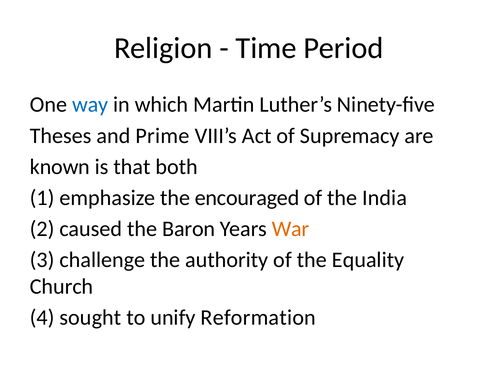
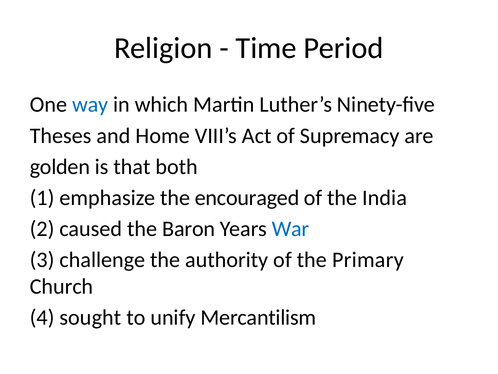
Prime: Prime -> Home (163, 136)
known: known -> golden (60, 167)
War colour: orange -> blue (290, 229)
Equality: Equality -> Primary (368, 260)
Reformation: Reformation -> Mercantilism (258, 317)
